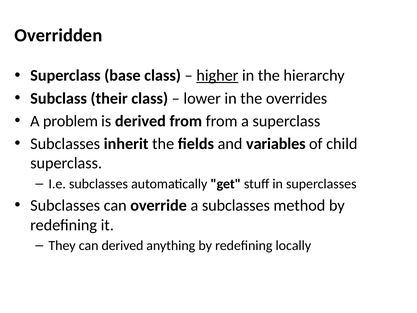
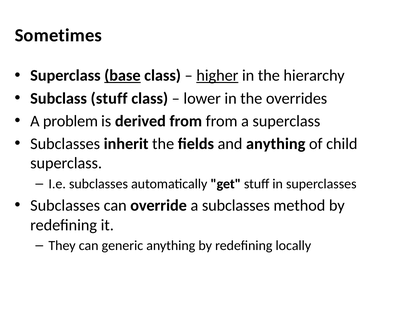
Overridden: Overridden -> Sometimes (58, 35)
base underline: none -> present (122, 76)
Subclass their: their -> stuff (109, 98)
and variables: variables -> anything (276, 144)
can derived: derived -> generic (122, 245)
